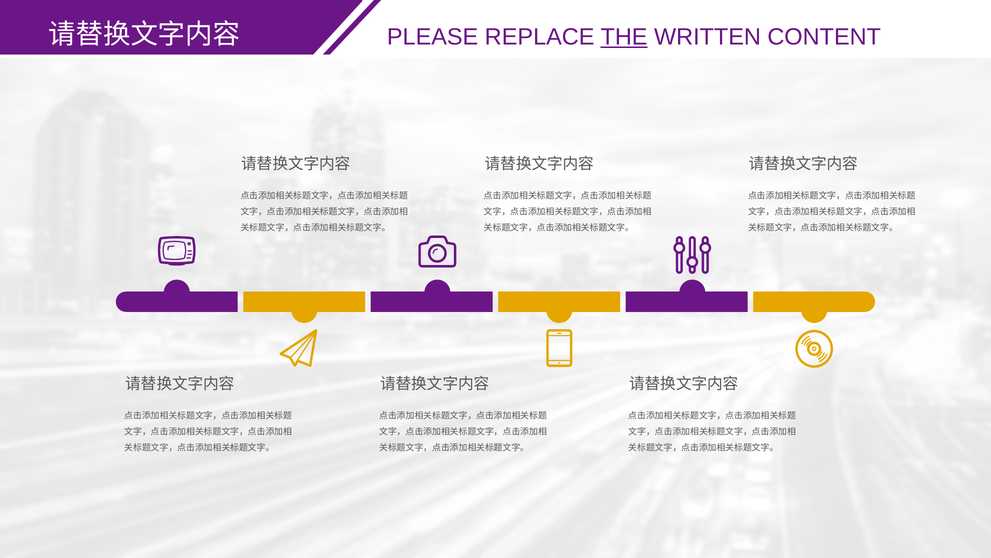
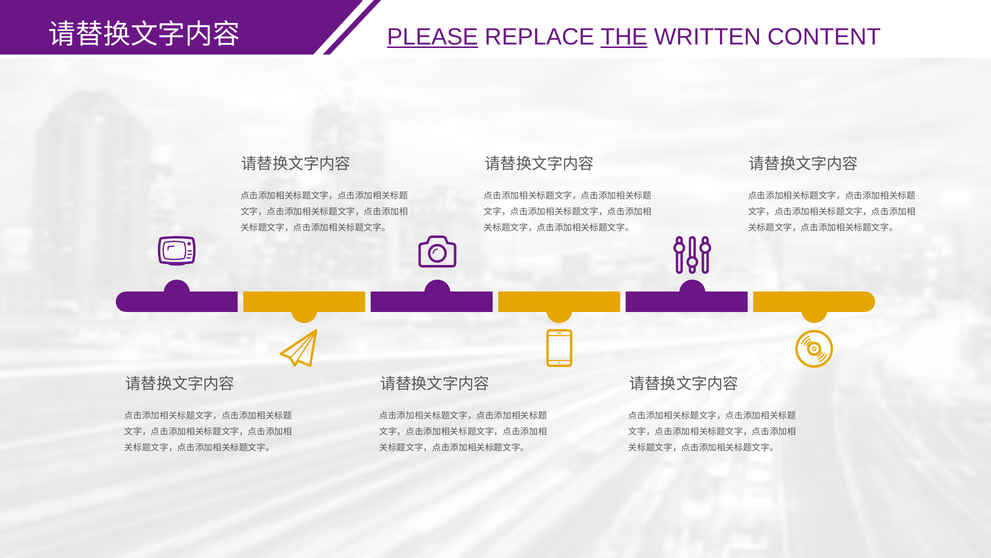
PLEASE underline: none -> present (433, 37)
